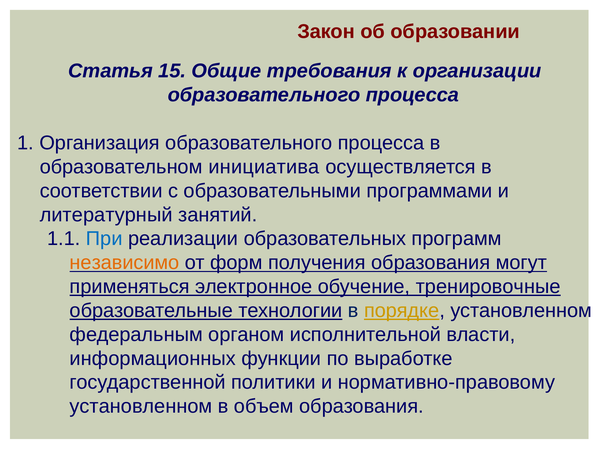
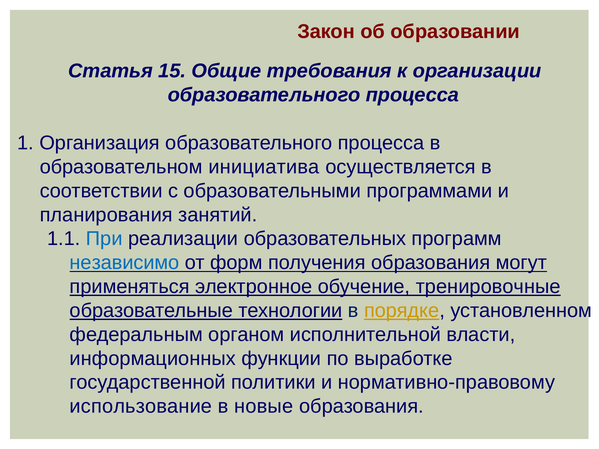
литературный: литературный -> планирования (106, 215)
независимо colour: orange -> blue (124, 263)
установленном: установленном -> использование (141, 407)
объем: объем -> новые (264, 407)
